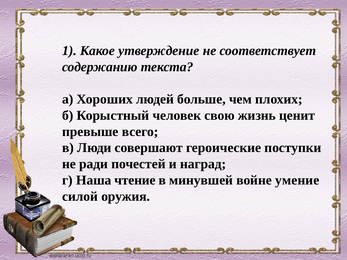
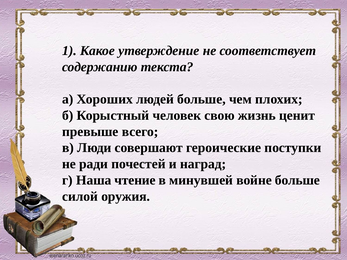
войне умение: умение -> больше (297, 180)
